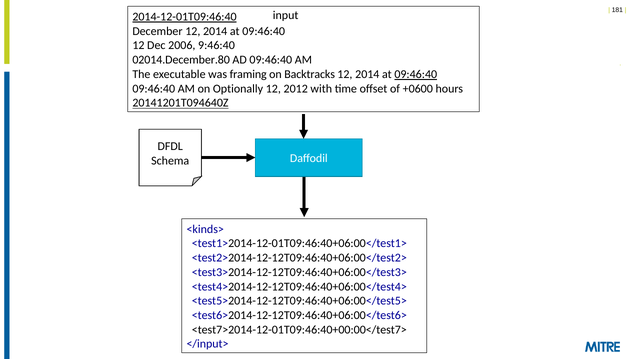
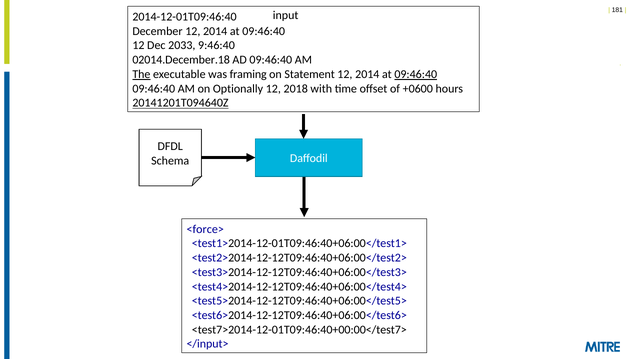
2014-12-01T09:46:40 underline: present -> none (185, 17)
2006: 2006 -> 2033 (182, 46)
02014.December.80: 02014.December.80 -> 02014.December.18 (181, 60)
The underline: none -> present (141, 74)
Backtracks: Backtracks -> Statement (310, 74)
2012: 2012 -> 2018 (296, 89)
<kinds>: <kinds> -> <force> (205, 229)
